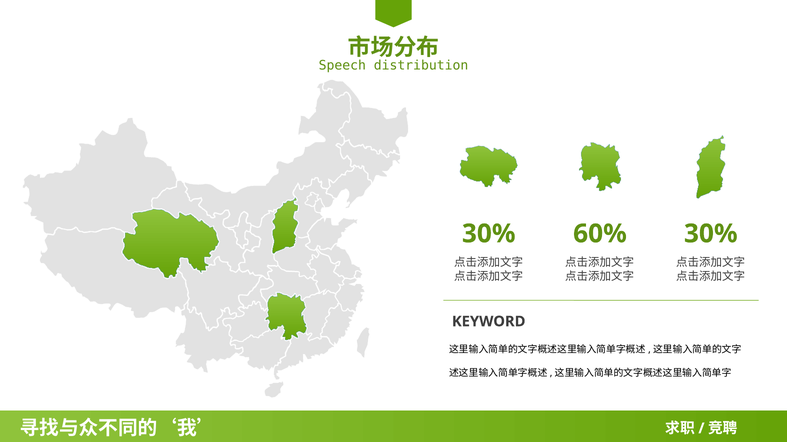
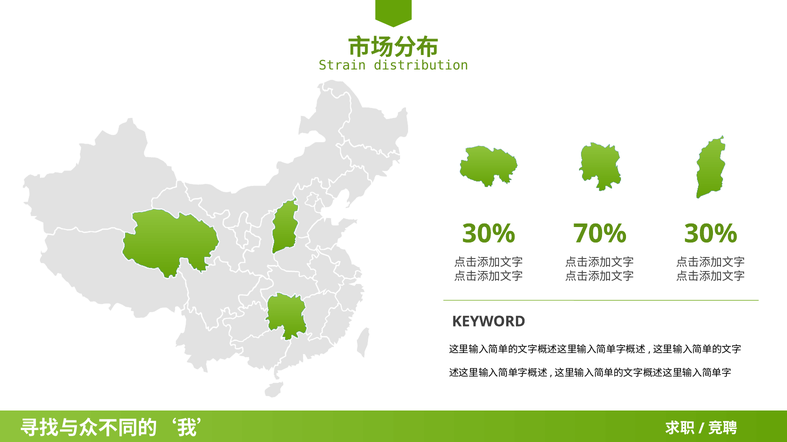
Speech: Speech -> Strain (342, 65)
60%: 60% -> 70% (600, 234)
